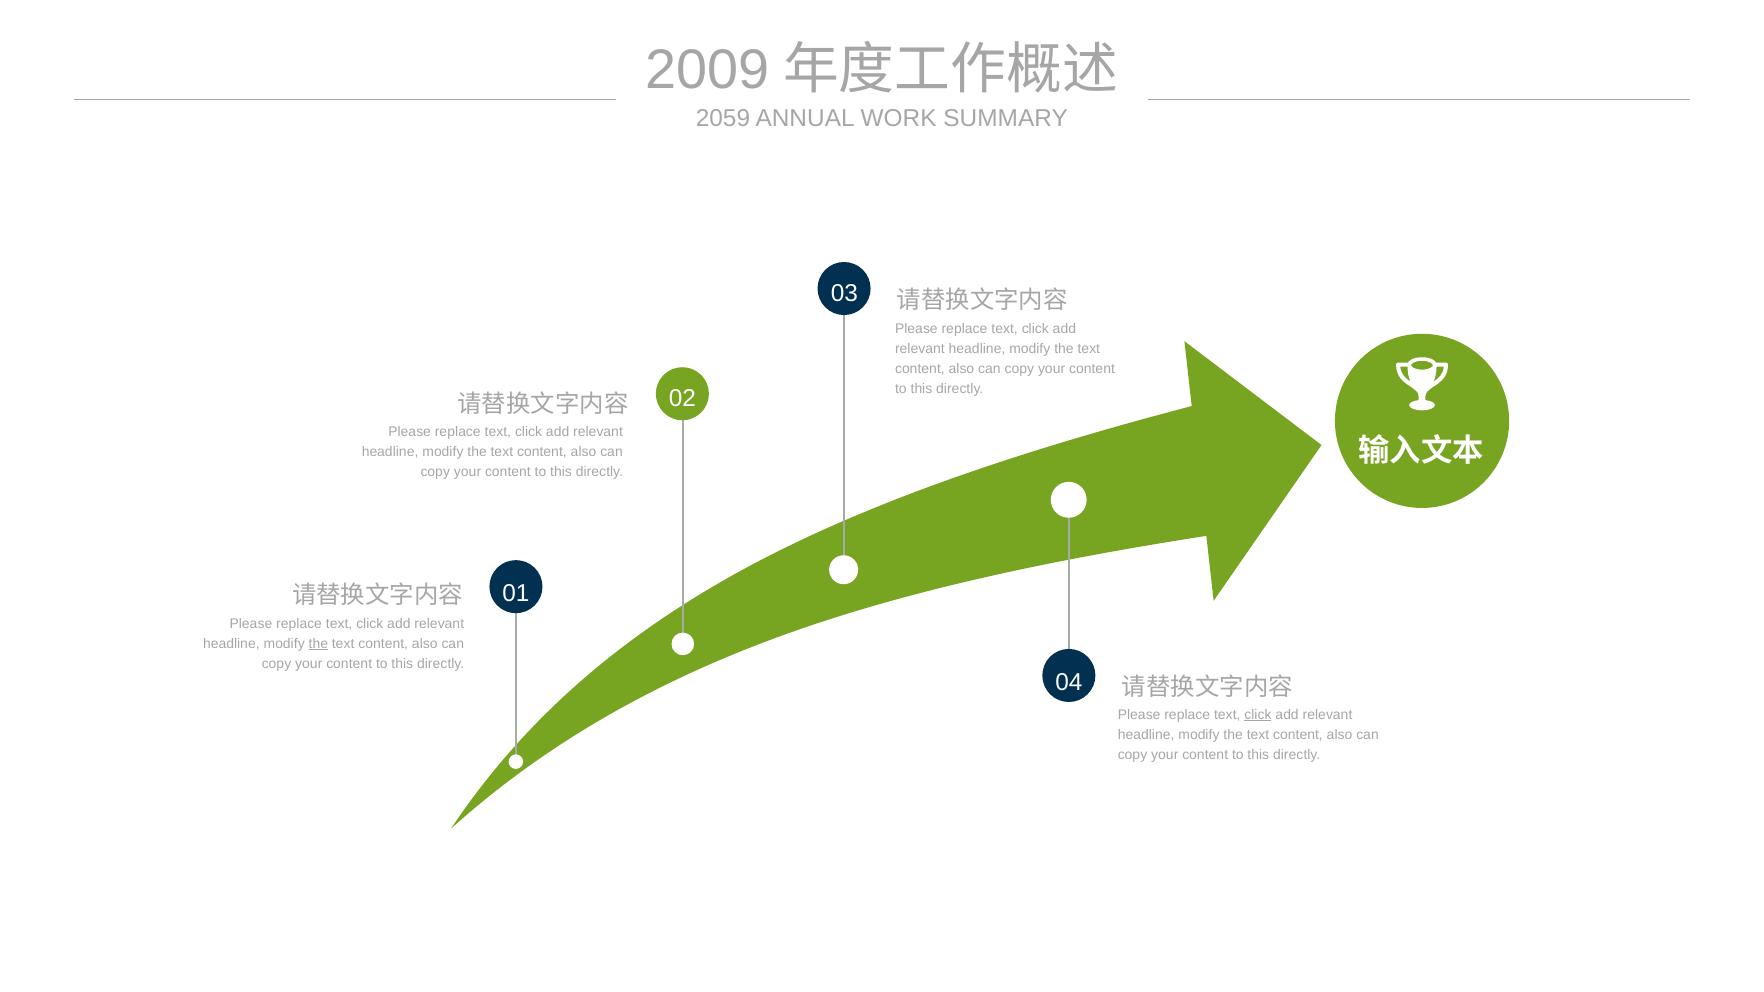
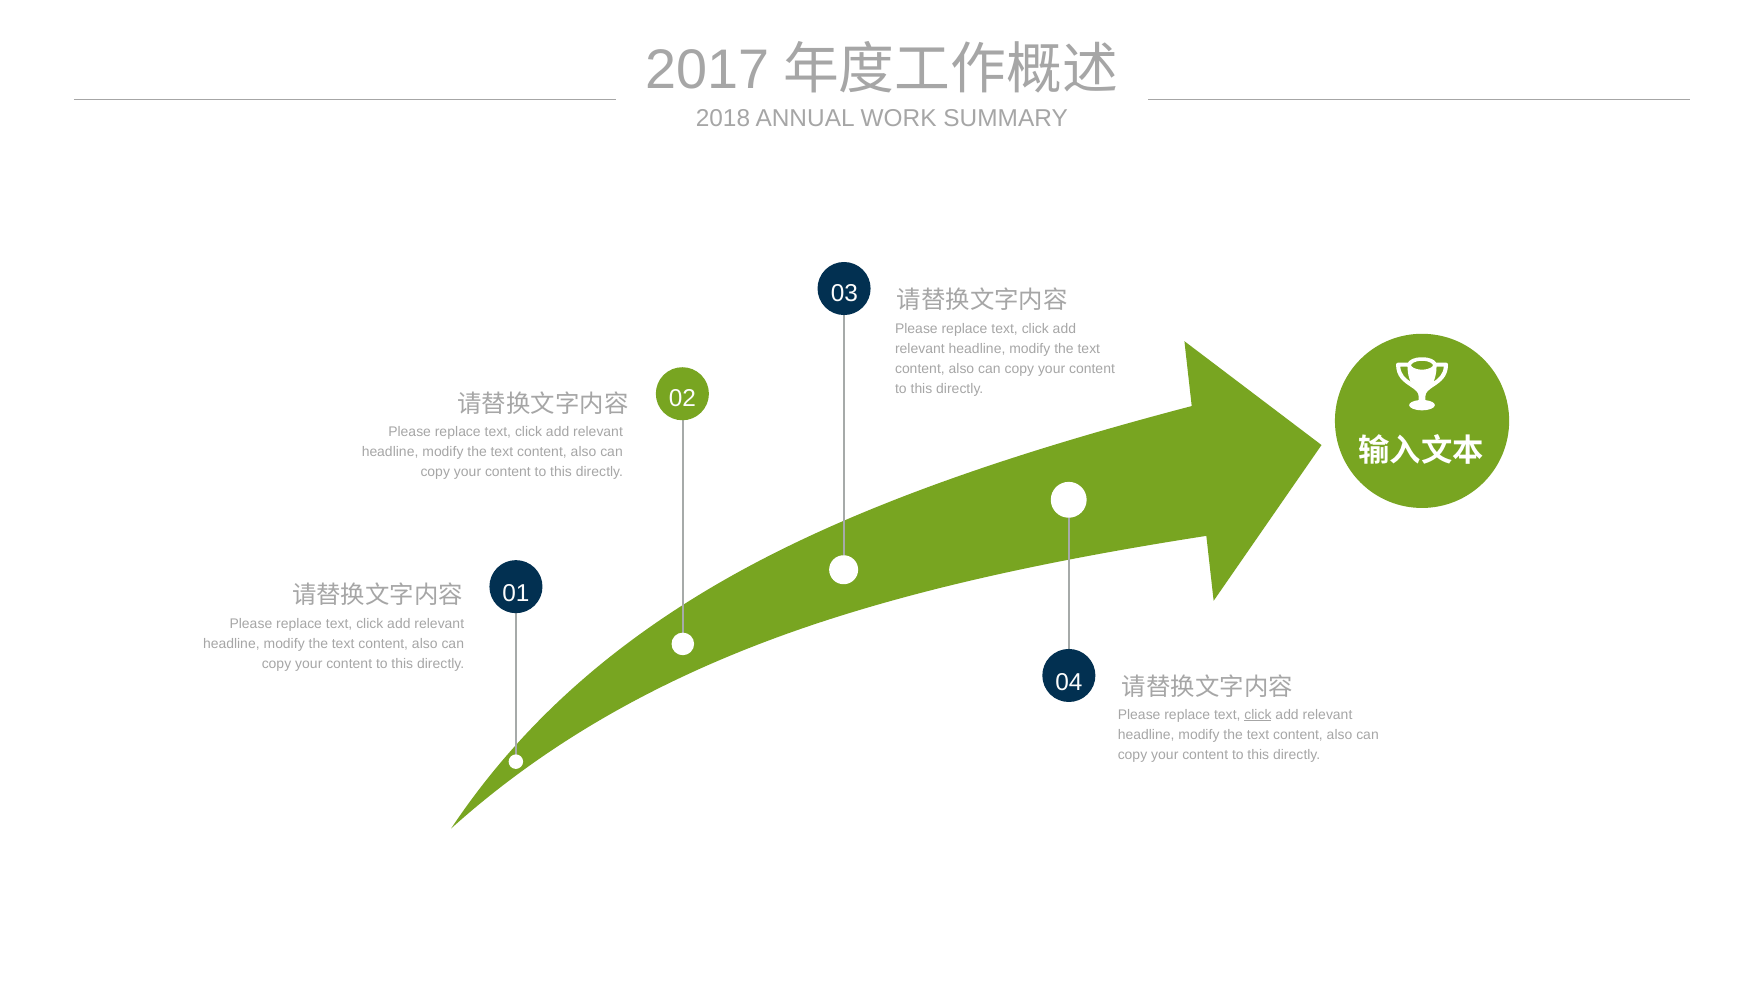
2009: 2009 -> 2017 (708, 70)
2059: 2059 -> 2018 (723, 118)
the underline: present -> none (318, 644)
